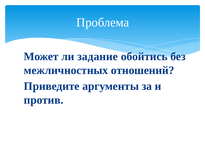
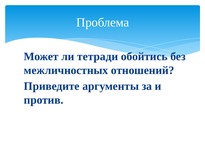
задание: задание -> тетради (98, 56)
